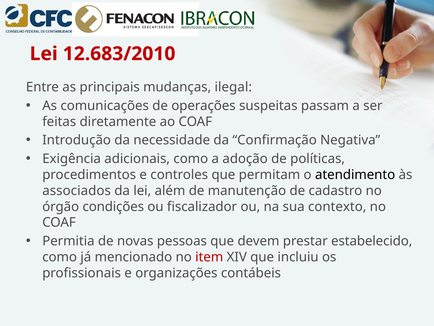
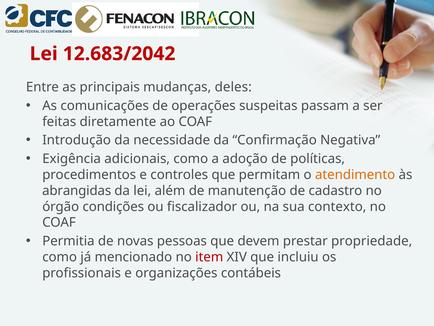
12.683/2010: 12.683/2010 -> 12.683/2042 (119, 54)
ilegal: ilegal -> deles (233, 87)
atendimento colour: black -> orange (355, 174)
associados: associados -> abrangidas (77, 190)
estabelecido: estabelecido -> propriedade (372, 241)
